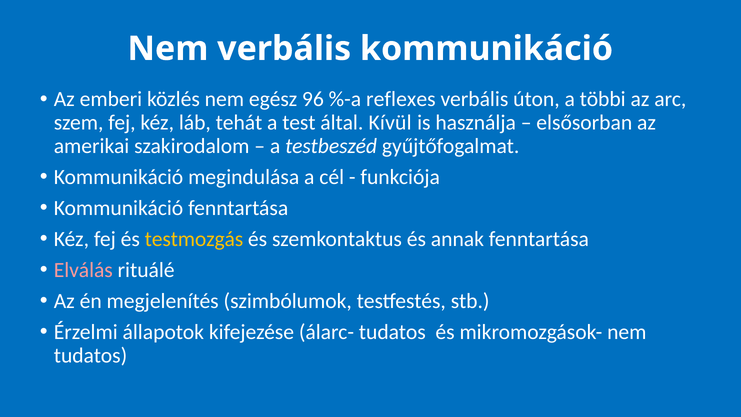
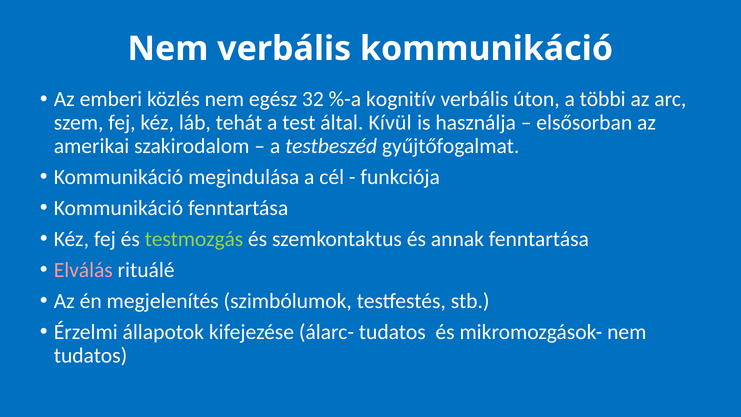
96: 96 -> 32 (313, 99)
reflexes: reflexes -> kognitív (401, 99)
testmozgás colour: yellow -> light green (194, 239)
